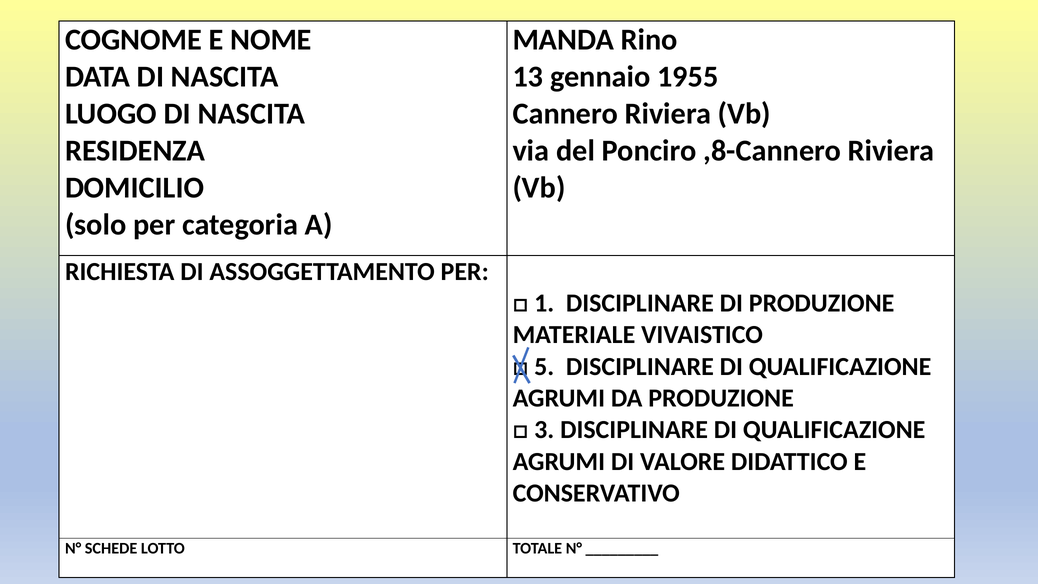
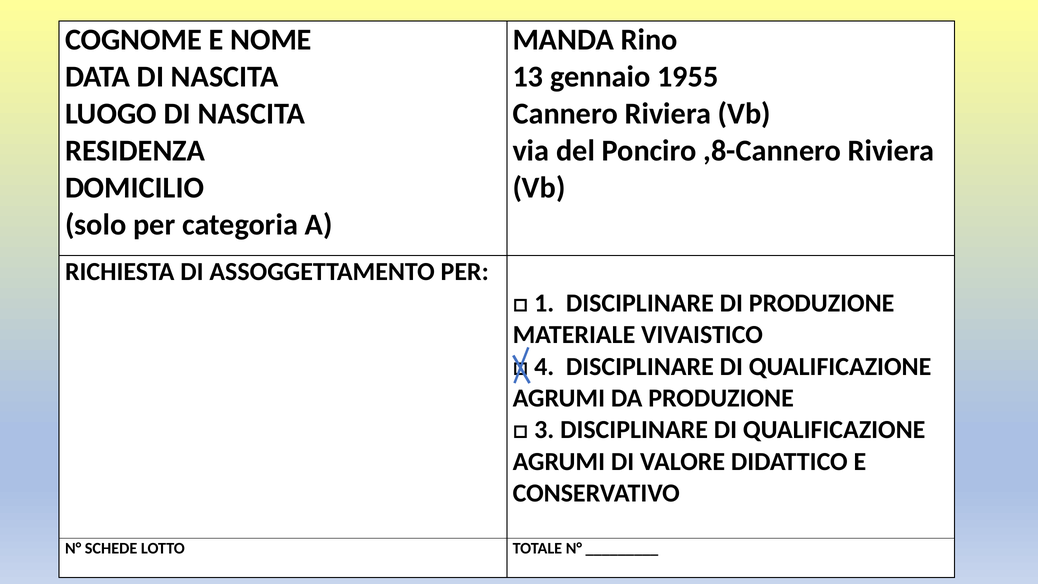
5: 5 -> 4 (544, 366)
